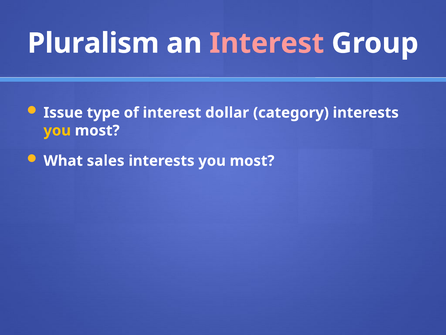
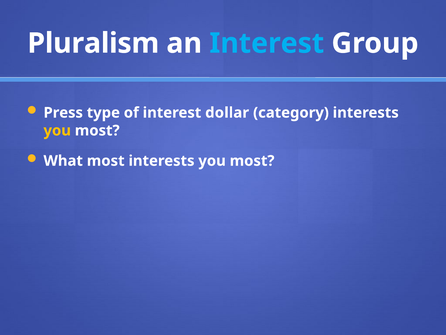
Interest colour: pink -> light blue (267, 43)
Issue: Issue -> Press (63, 113)
What sales: sales -> most (106, 161)
